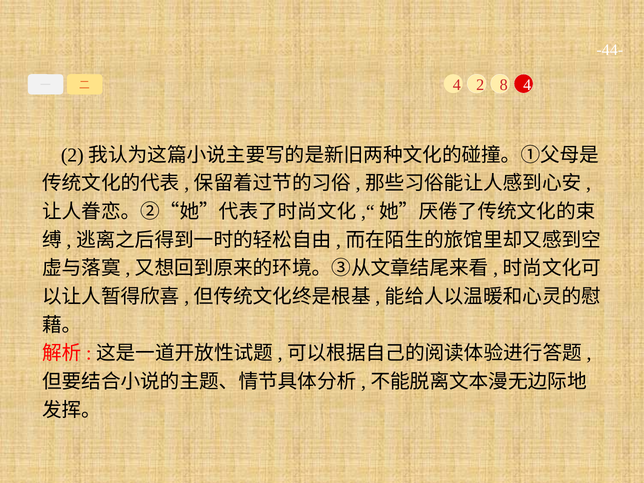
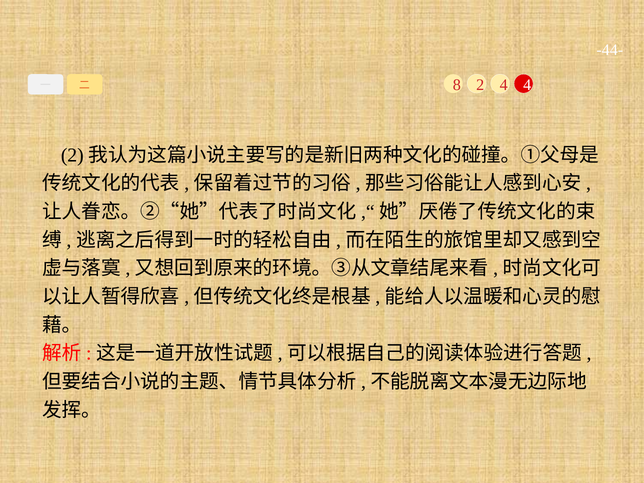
4: 4 -> 8 (457, 85)
2 8: 8 -> 4 (504, 85)
